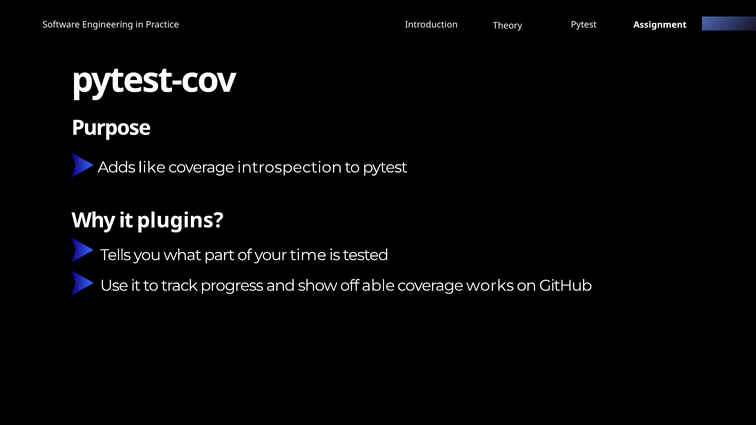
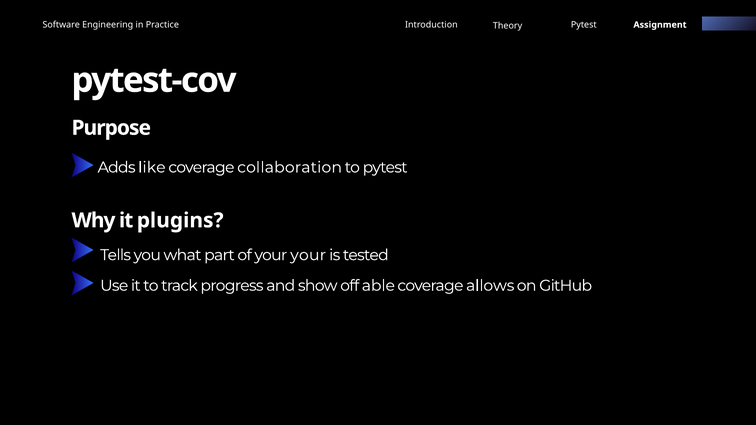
introspection: introspection -> collaboration (290, 167)
your time: time -> your (308, 255)
works: works -> allows (490, 286)
